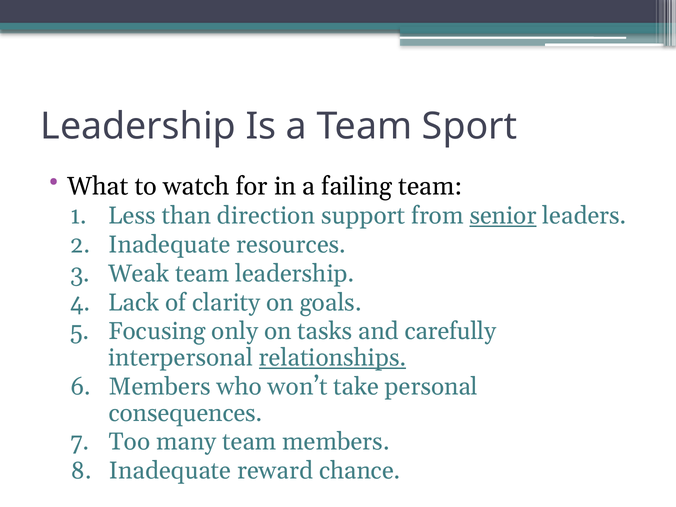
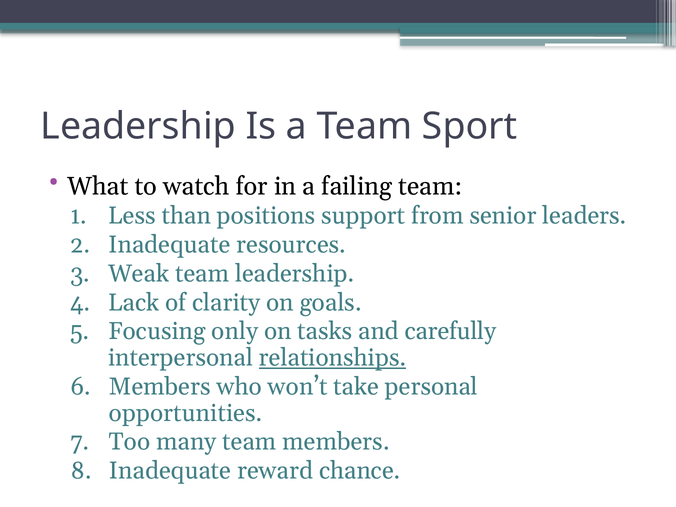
direction: direction -> positions (266, 216)
senior underline: present -> none (503, 216)
consequences: consequences -> opportunities (186, 413)
